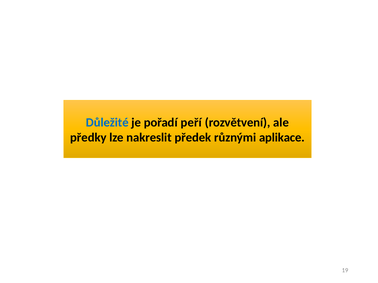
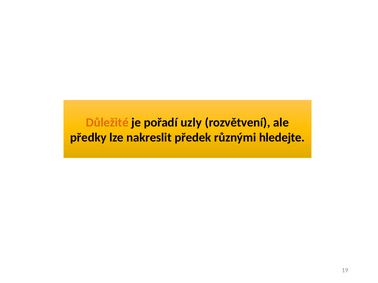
Důležité colour: blue -> orange (107, 123)
peří: peří -> uzly (191, 123)
aplikace: aplikace -> hledejte (282, 138)
